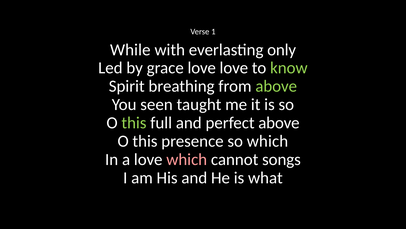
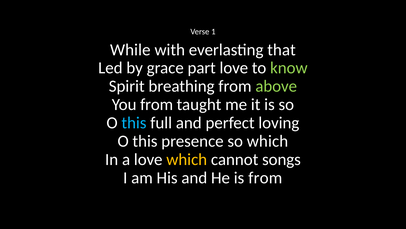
only: only -> that (282, 50)
grace love: love -> part (202, 68)
You seen: seen -> from (157, 104)
this colour: light green -> light blue (134, 123)
perfect above: above -> loving (279, 123)
which colour: pink -> yellow (187, 159)
is what: what -> from (265, 177)
